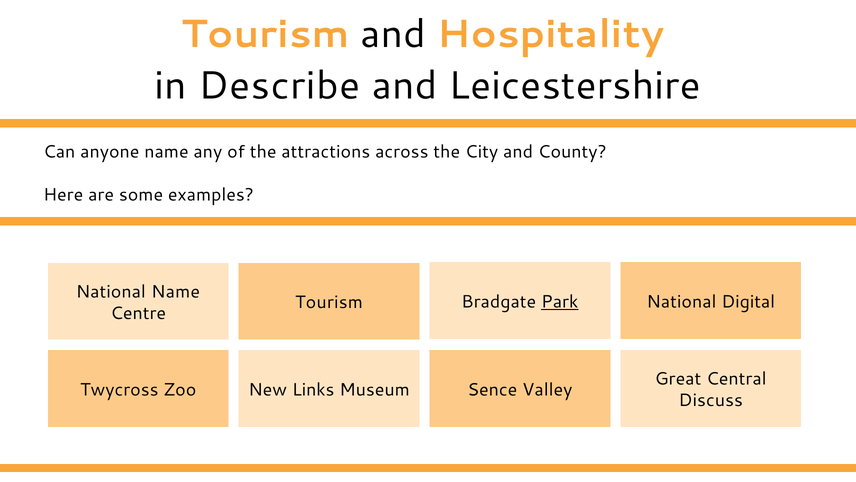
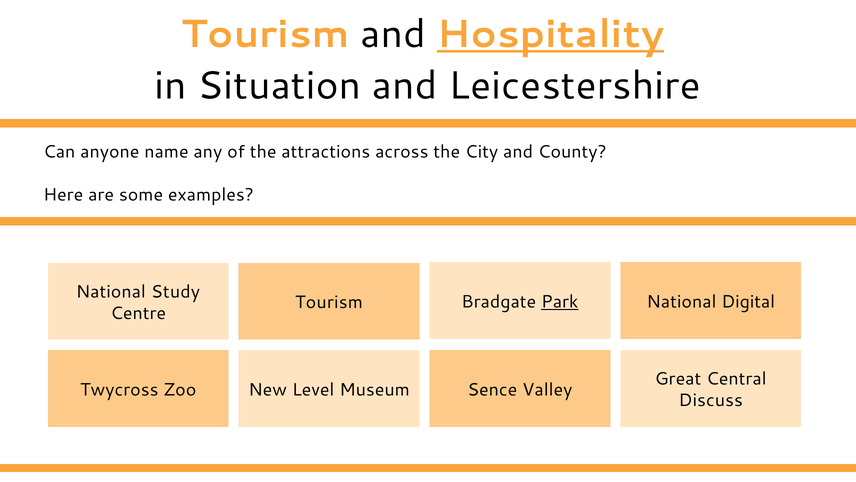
Hospitality underline: none -> present (550, 34)
Describe: Describe -> Situation (279, 86)
National Name: Name -> Study (176, 291)
Links: Links -> Level (313, 389)
